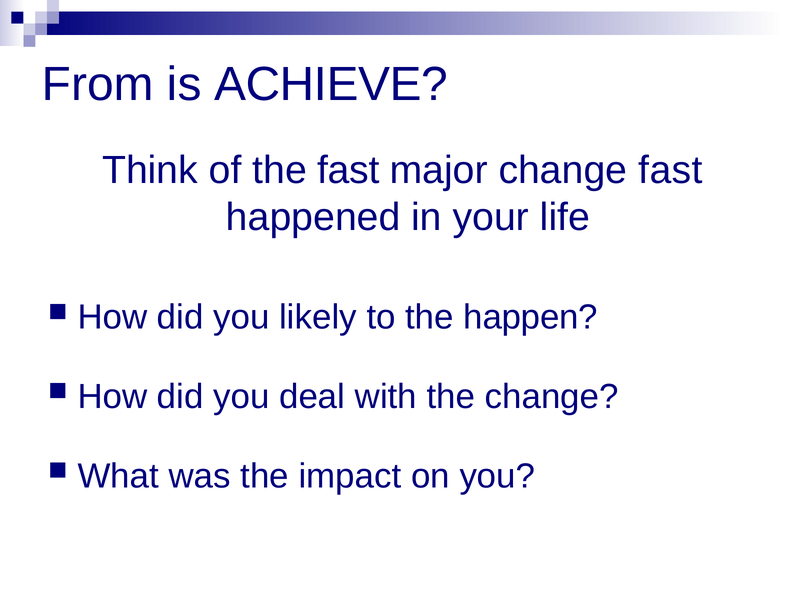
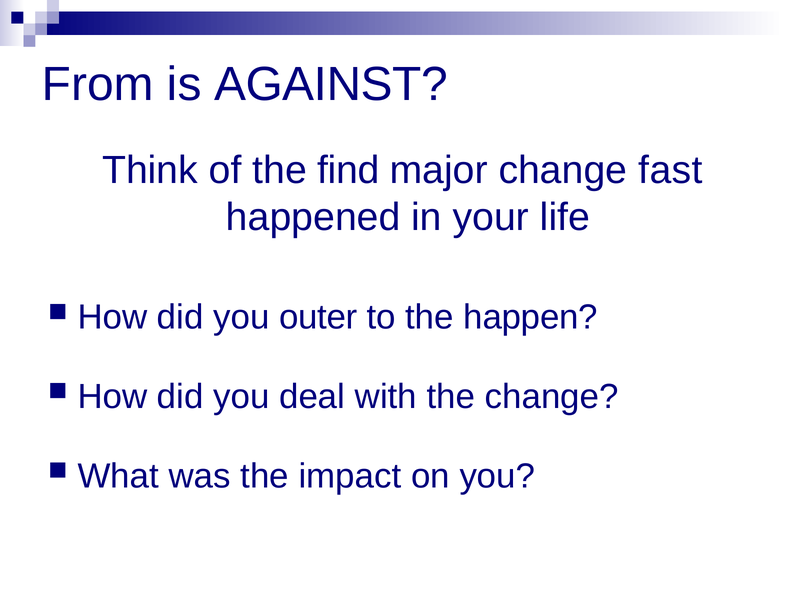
ACHIEVE: ACHIEVE -> AGAINST (331, 85)
the fast: fast -> find (348, 170)
likely: likely -> outer (318, 317)
